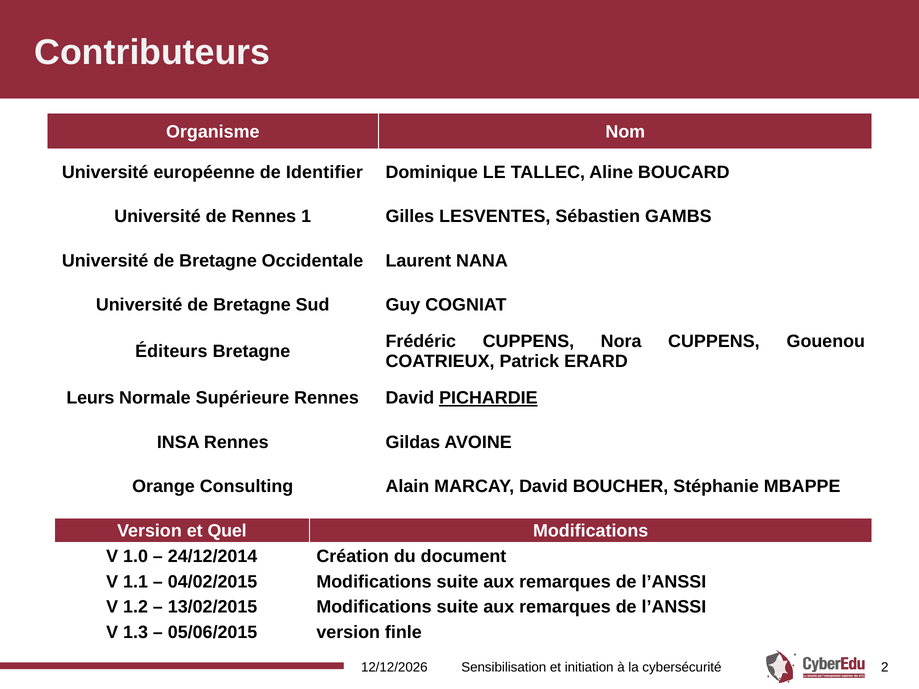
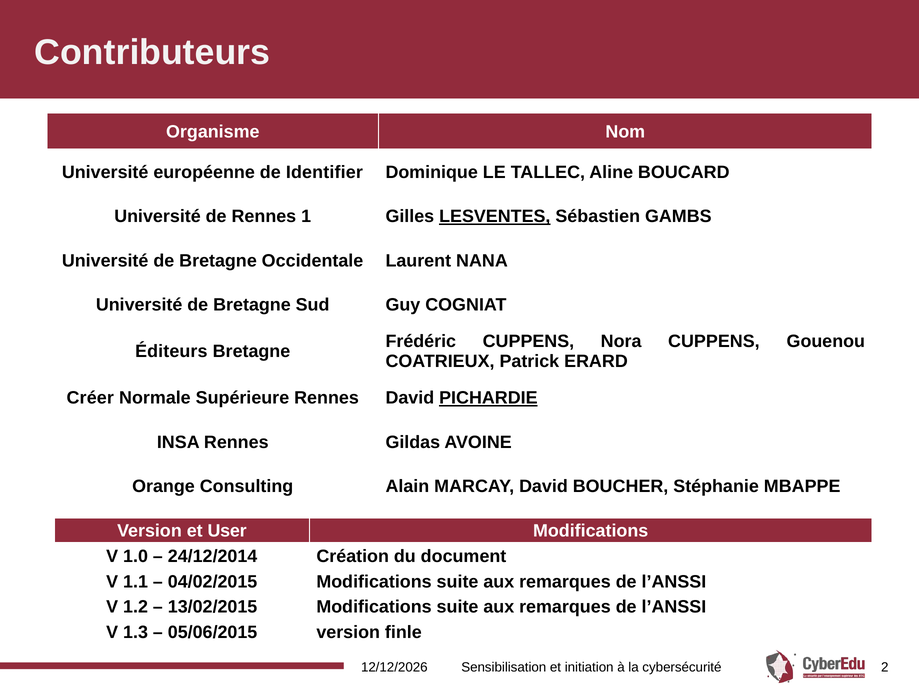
LESVENTES underline: none -> present (495, 217)
Leurs: Leurs -> Créer (90, 398)
Quel: Quel -> User (227, 531)
